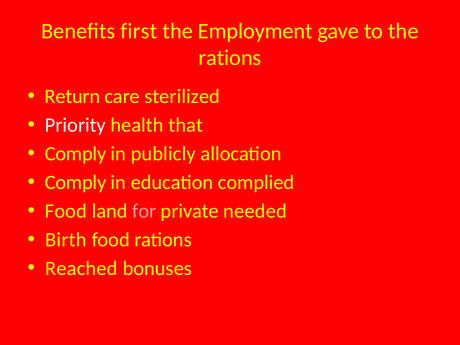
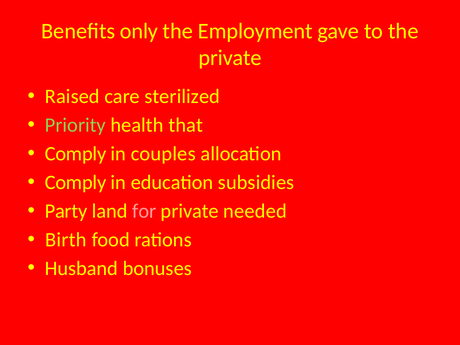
first: first -> only (139, 31)
rations: rations -> private (230, 58)
Return: Return -> Raised (72, 96)
Priority colour: white -> light green (75, 125)
publicly: publicly -> couples (163, 154)
complied: complied -> subsidies (256, 182)
Food: Food -> Party (66, 211)
Reached: Reached -> Husband (81, 268)
